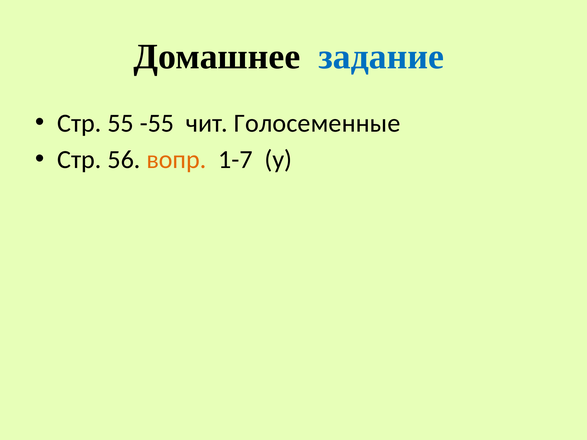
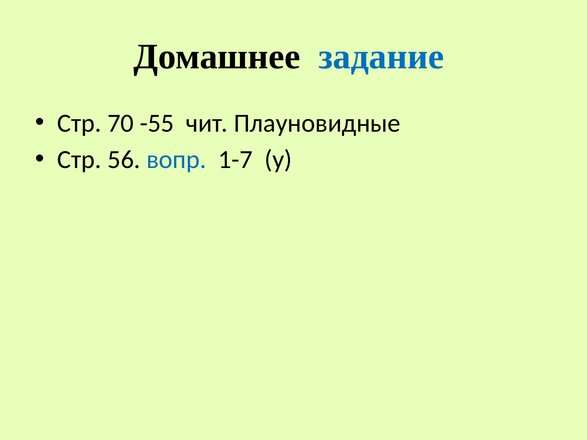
55: 55 -> 70 (121, 123)
Голосеменные: Голосеменные -> Плауновидные (317, 123)
вопр colour: orange -> blue (176, 160)
